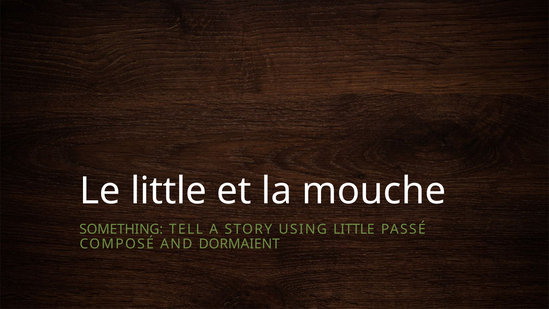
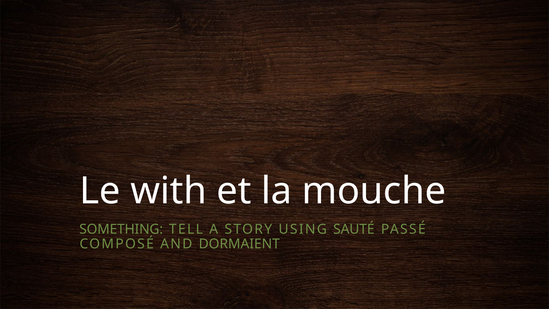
Le little: little -> with (169, 191)
USING LITTLE: LITTLE -> SAUTÉ (354, 229)
